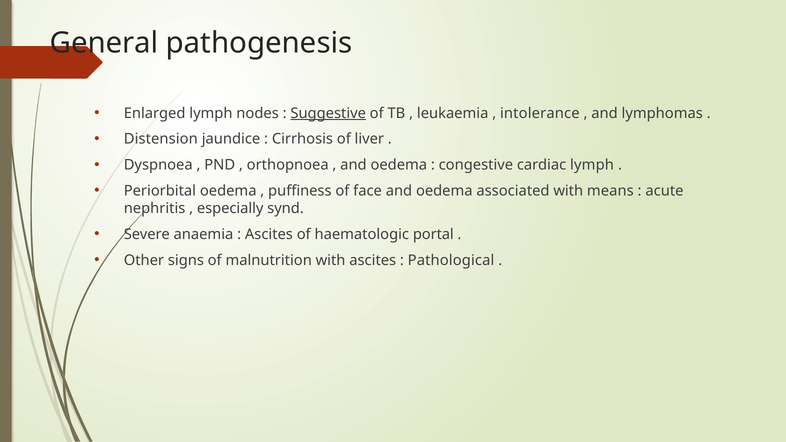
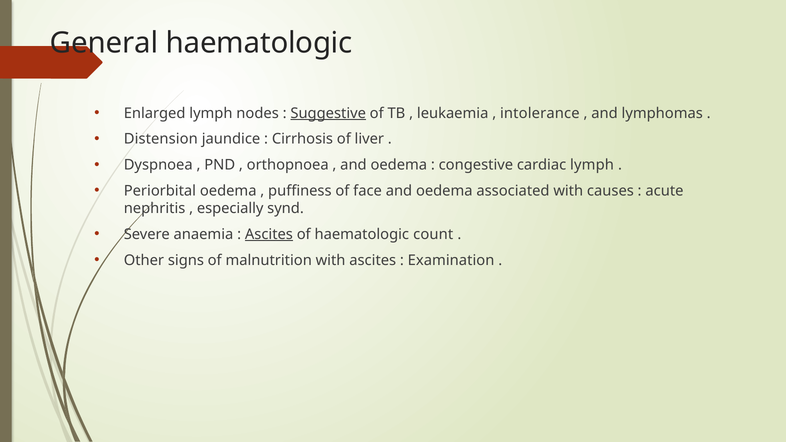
General pathogenesis: pathogenesis -> haematologic (259, 43)
means: means -> causes (610, 191)
Ascites underline: none -> present (269, 234)
portal: portal -> count (433, 234)
Pathological: Pathological -> Examination (451, 260)
